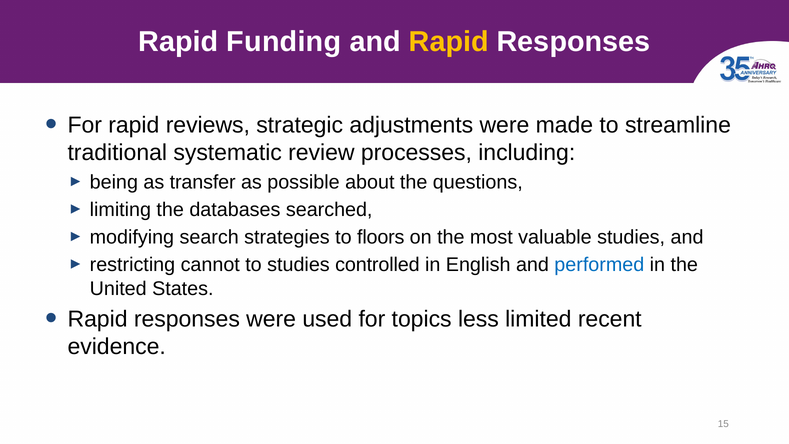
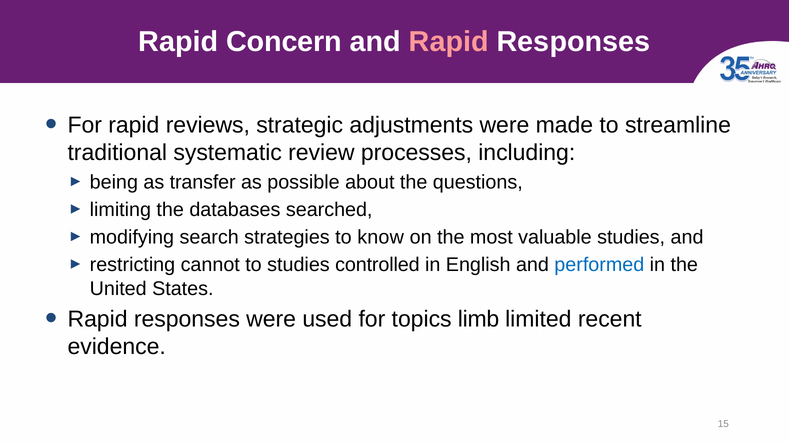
Funding: Funding -> Concern (284, 42)
Rapid colour: yellow -> pink (449, 42)
floors: floors -> know (381, 237)
less: less -> limb (479, 319)
